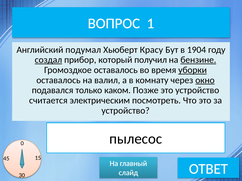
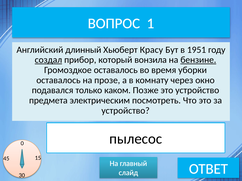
подумал: подумал -> длинный (83, 50)
1904: 1904 -> 1951 (197, 50)
получил: получил -> вонзила (151, 60)
уборки underline: present -> none (193, 70)
валил: валил -> прозе (107, 80)
окно underline: present -> none (205, 80)
считается: считается -> предмета (48, 101)
